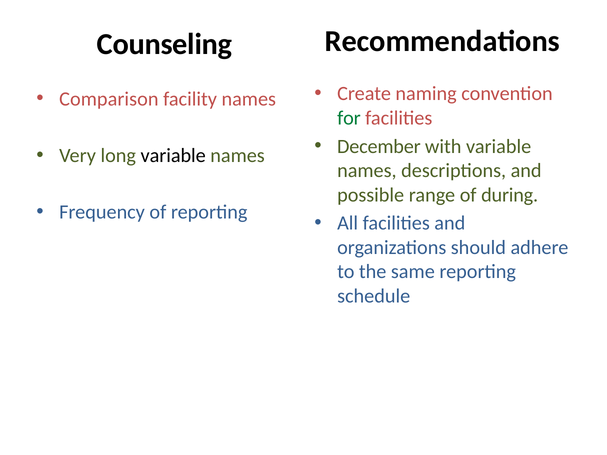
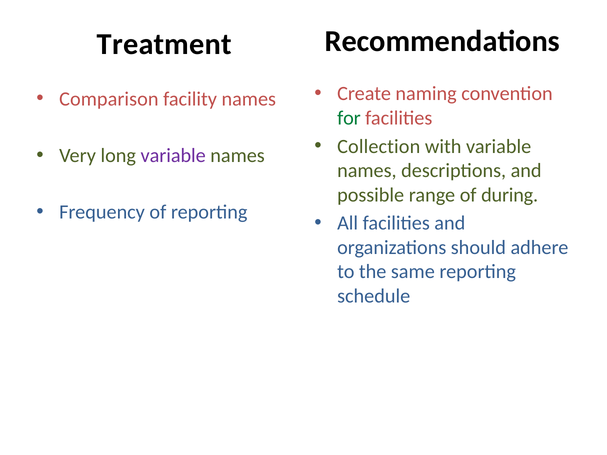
Counseling: Counseling -> Treatment (164, 44)
December: December -> Collection (379, 146)
variable colour: black -> purple (173, 156)
